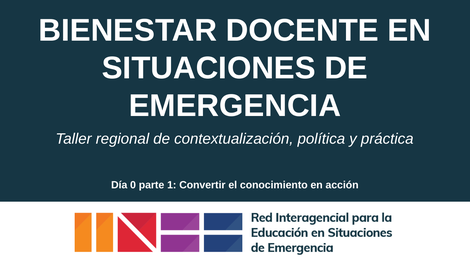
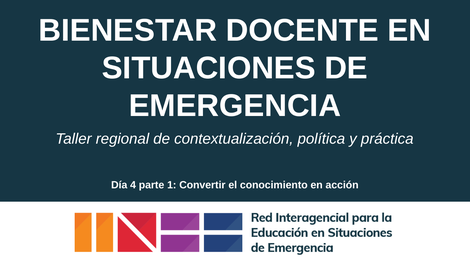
0: 0 -> 4 (133, 185)
